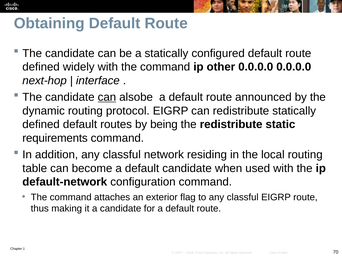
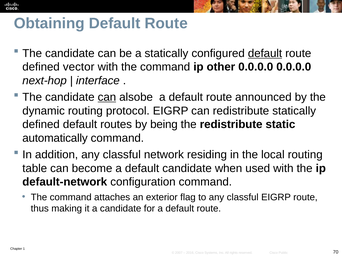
default underline: none -> present (265, 53)
widely: widely -> vector (79, 67)
requirements: requirements -> automatically (55, 138)
